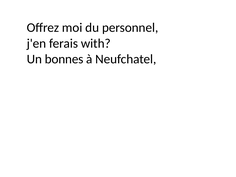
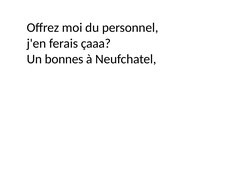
with: with -> çaaa (96, 43)
